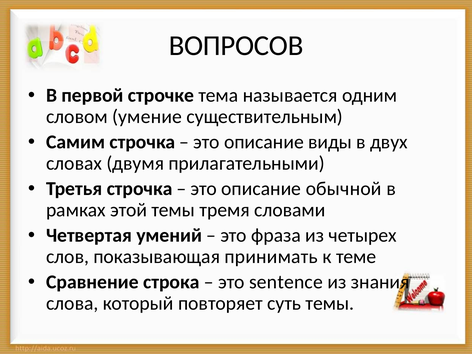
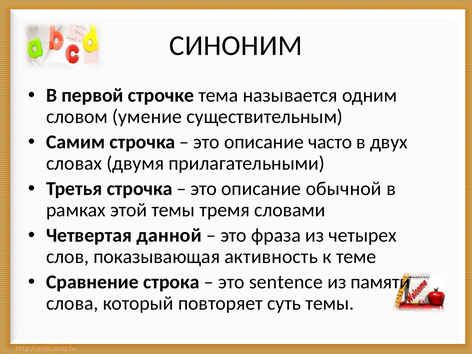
ВОПРОСОВ: ВОПРОСОВ -> СИНОНИМ (236, 46)
виды: виды -> часто (330, 142)
умений: умений -> данной (169, 235)
принимать: принимать -> активность (271, 257)
знания: знания -> памяти (380, 282)
